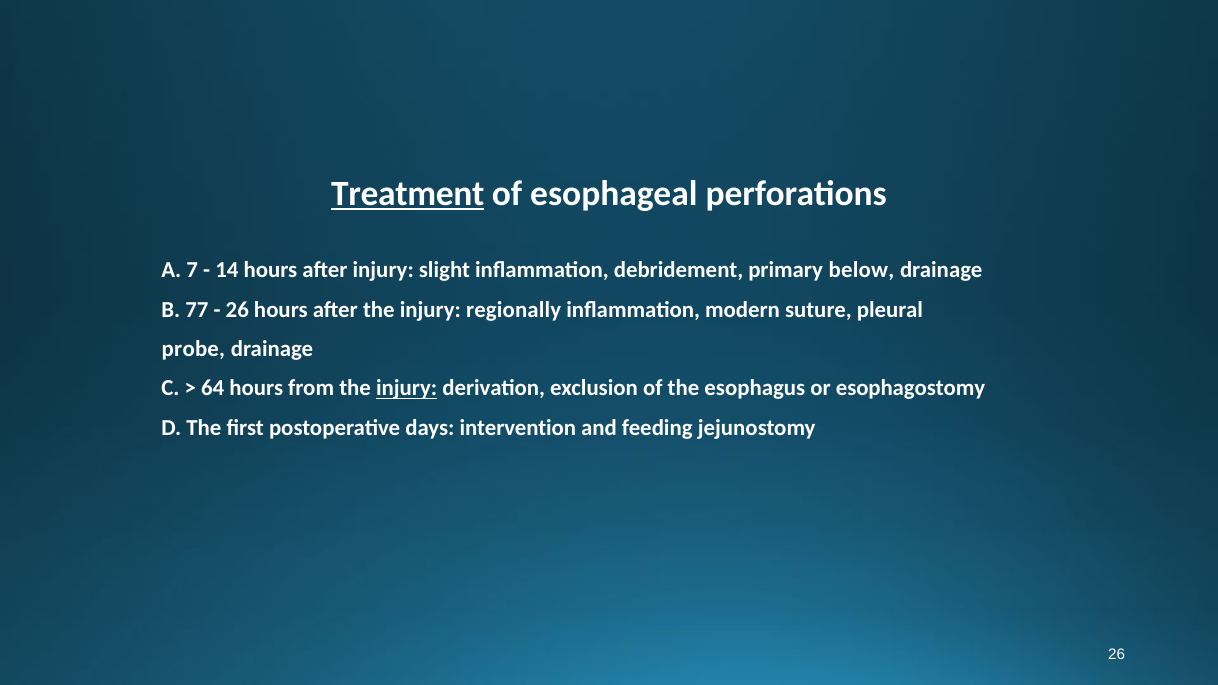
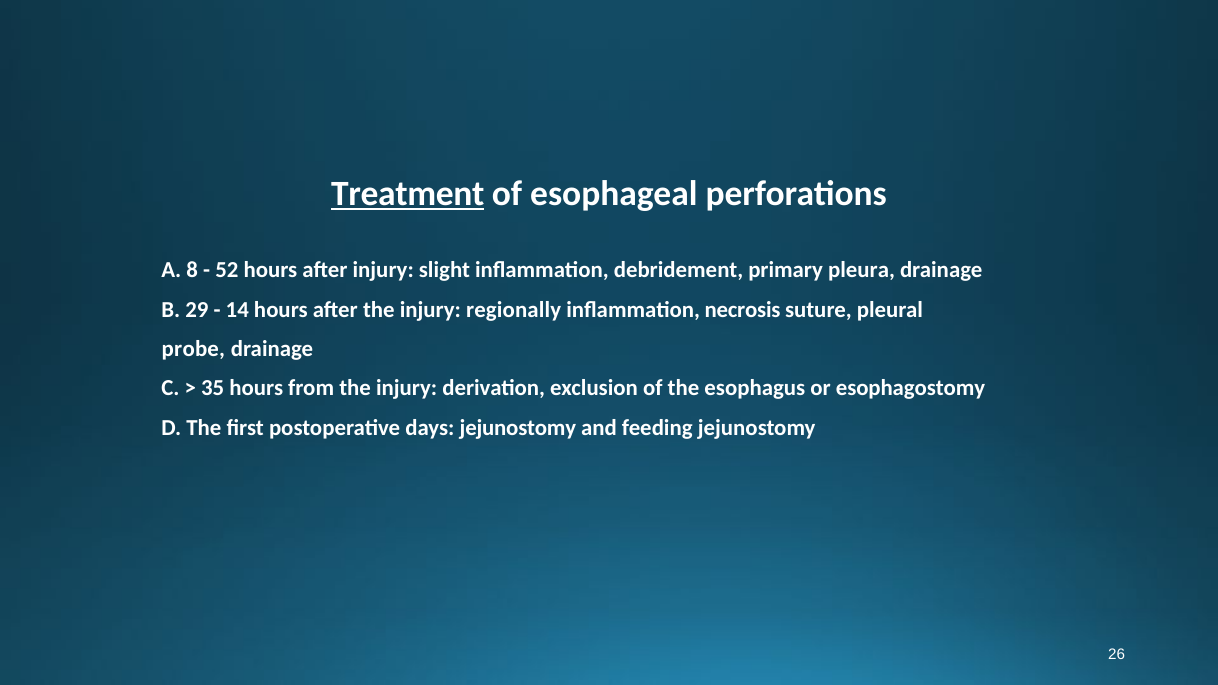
7: 7 -> 8 (192, 270)
14: 14 -> 52 (227, 270)
below: below -> pleura (862, 270)
77: 77 -> 29 (197, 310)
26: 26 -> 14 (237, 310)
modern: modern -> necrosis (743, 310)
64: 64 -> 35 (213, 388)
injury underline: present -> none (407, 388)
days intervention: intervention -> jejunostomy (518, 428)
